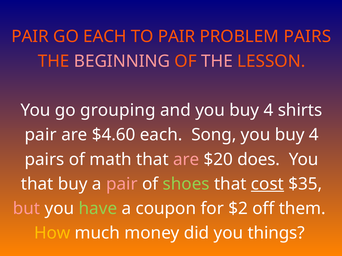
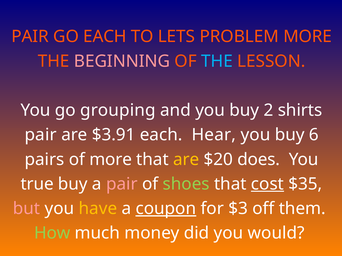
TO PAIR: PAIR -> LETS (176, 37)
PROBLEM PAIRS: PAIRS -> MORE (308, 37)
THE colour: pink -> light blue (217, 61)
and you buy 4: 4 -> 2 (268, 111)
$4.60: $4.60 -> $3.91 (114, 135)
Song: Song -> Hear (214, 135)
4: 4 -> 6 (314, 135)
of math: math -> more (111, 160)
are colour: pink -> yellow (186, 160)
that: that -> true (37, 184)
have colour: light green -> yellow (98, 209)
coupon underline: none -> present (166, 209)
$2: $2 -> $3 (238, 209)
How colour: yellow -> light green (52, 234)
things: things -> would (276, 234)
